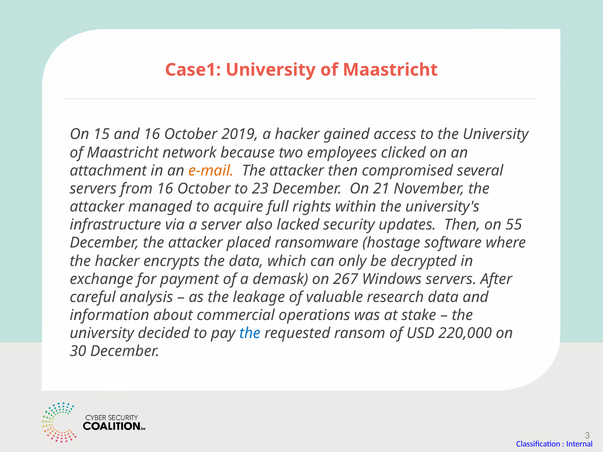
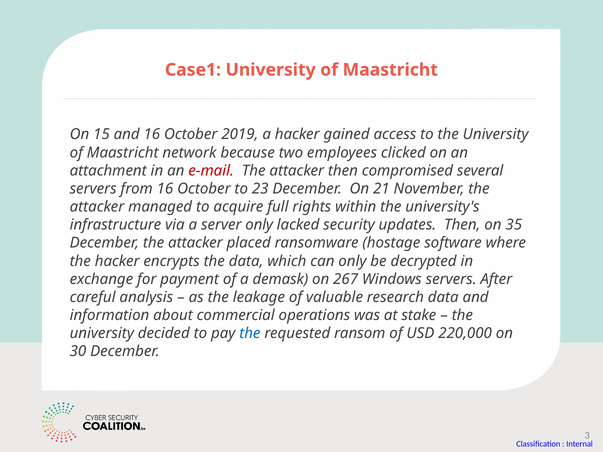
e-mail colour: orange -> red (211, 171)
server also: also -> only (259, 225)
55: 55 -> 35 (514, 225)
